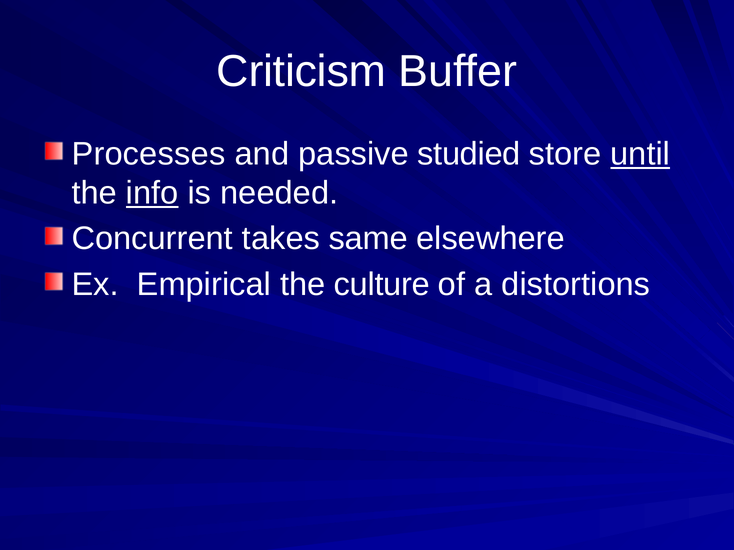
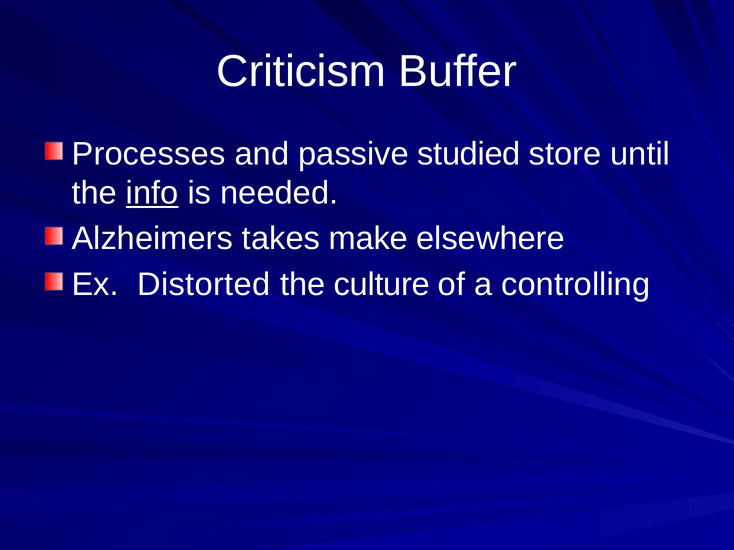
until underline: present -> none (640, 154)
Concurrent: Concurrent -> Alzheimers (152, 239)
same: same -> make (368, 239)
Empirical: Empirical -> Distorted (204, 285)
distortions: distortions -> controlling (576, 285)
